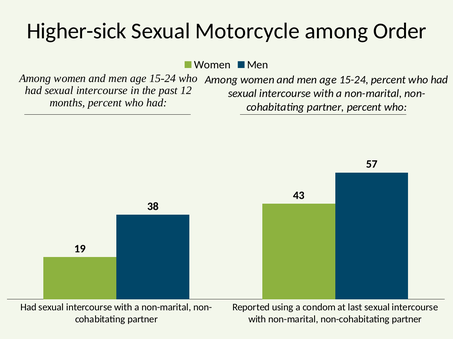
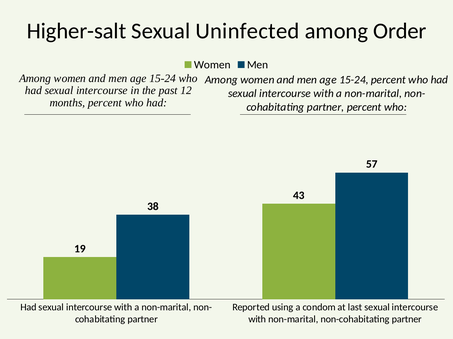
Higher-sick: Higher-sick -> Higher-salt (77, 31)
Motorcycle: Motorcycle -> Uninfected (247, 31)
